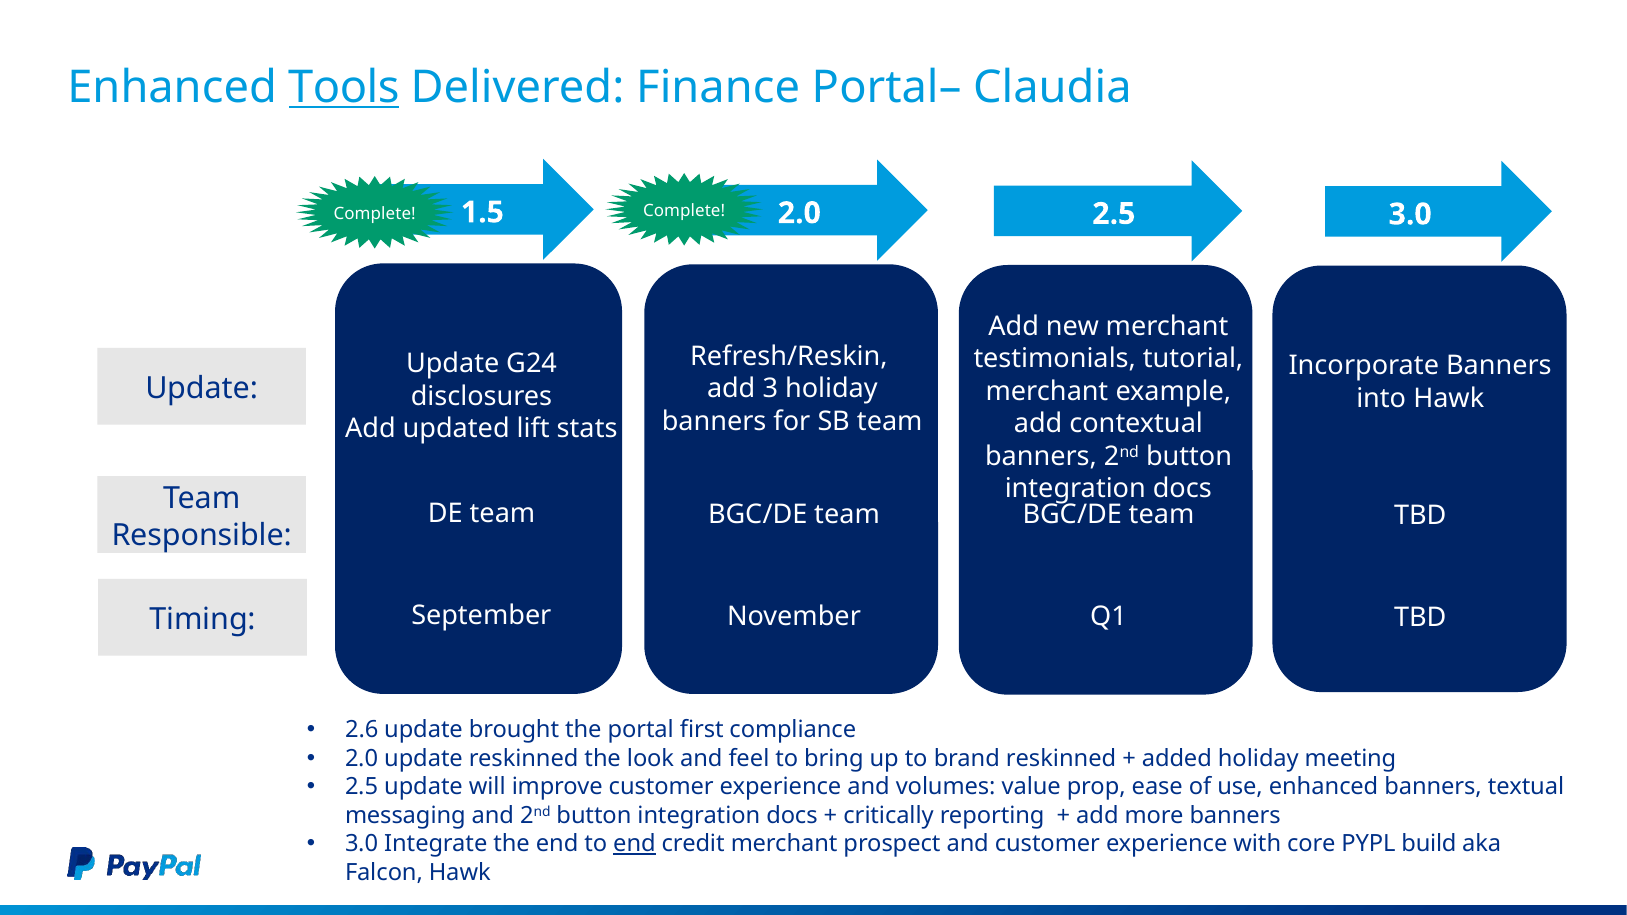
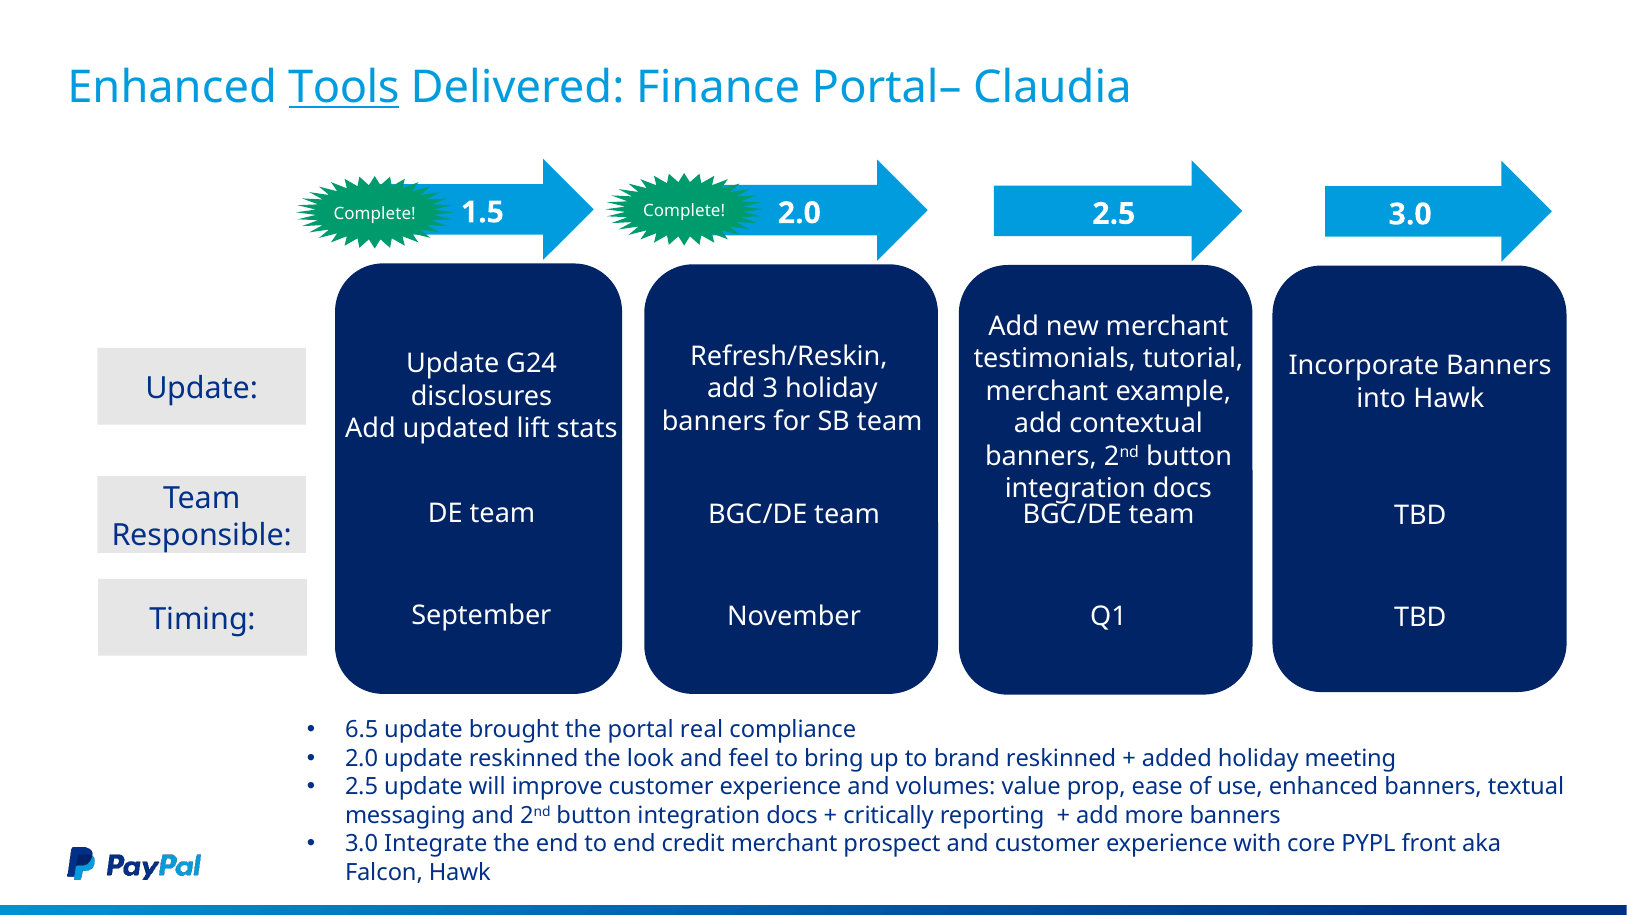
2.6: 2.6 -> 6.5 (362, 730)
first: first -> real (702, 730)
end underline: present -> none (634, 844)
build: build -> front (1429, 844)
